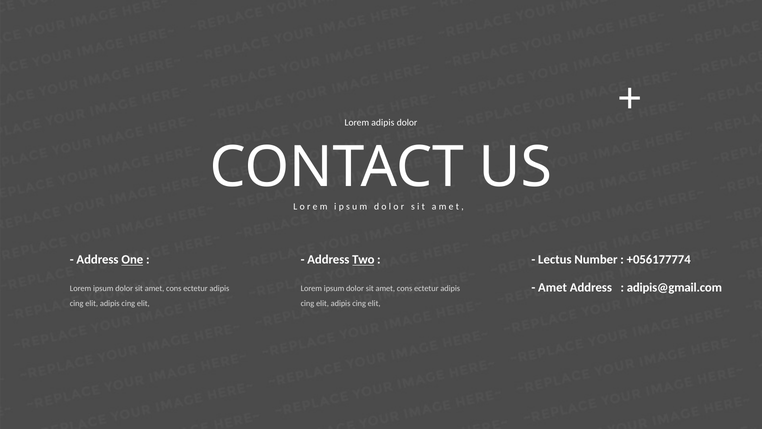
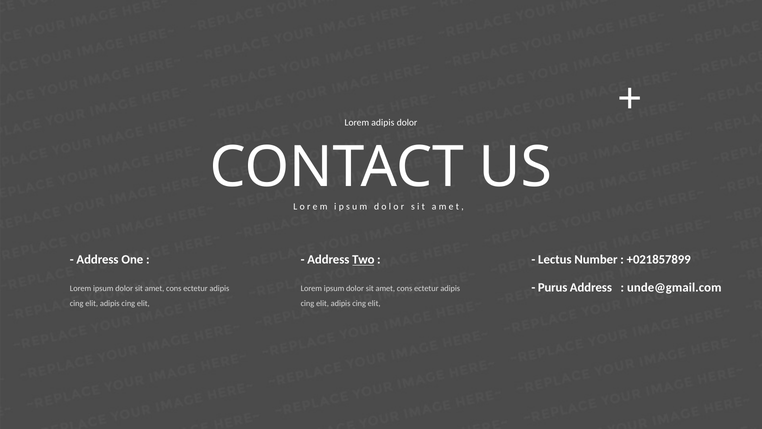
One underline: present -> none (132, 259)
+056177774: +056177774 -> +021857899 (659, 259)
Amet: Amet -> Purus (553, 287)
adipis@gmail.com: adipis@gmail.com -> unde@gmail.com (674, 287)
